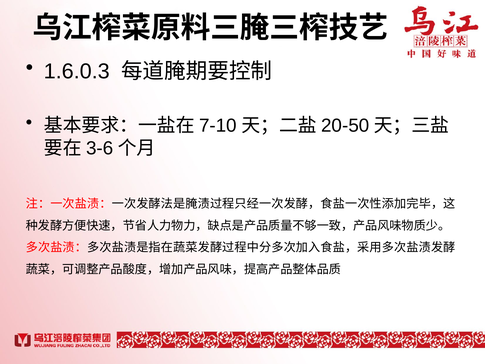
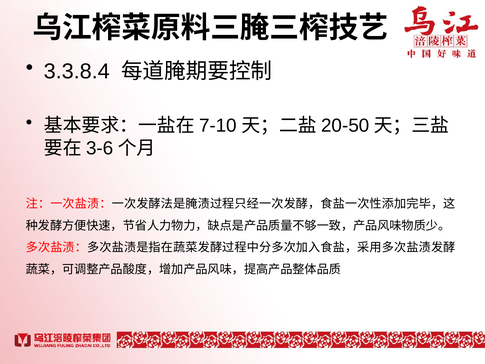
1.6.0.3: 1.6.0.3 -> 3.3.8.4 (77, 71)
